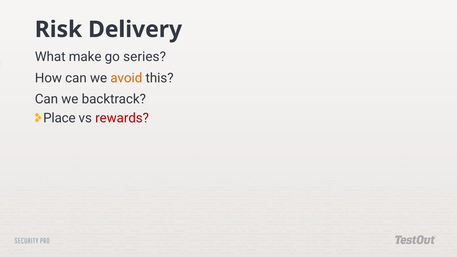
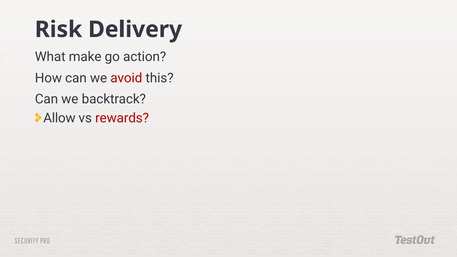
series: series -> action (145, 57)
avoid colour: orange -> red (126, 78)
Place: Place -> Allow (59, 118)
